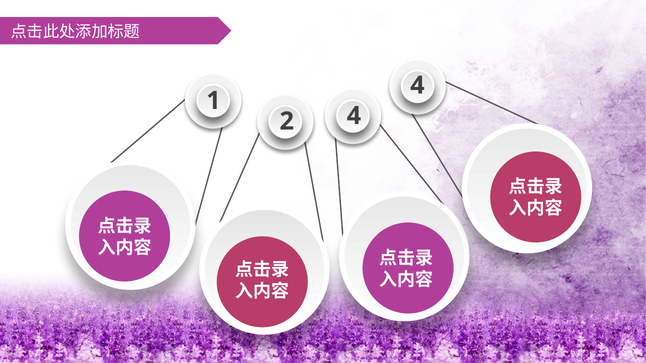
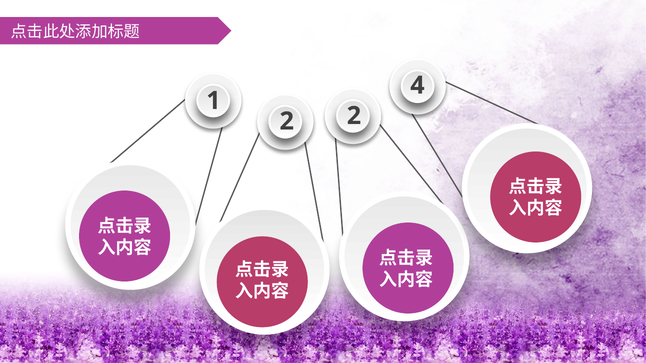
2 4: 4 -> 2 (354, 116)
